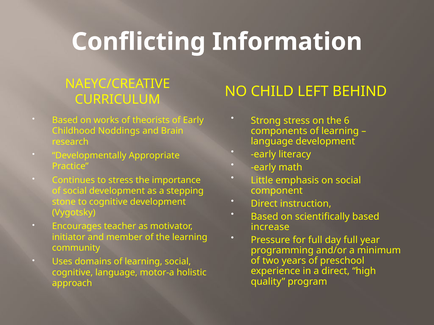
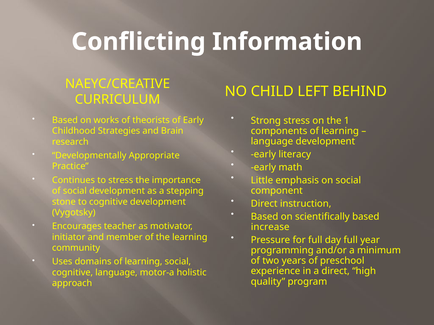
6: 6 -> 1 (347, 121)
Noddings: Noddings -> Strategies (119, 131)
